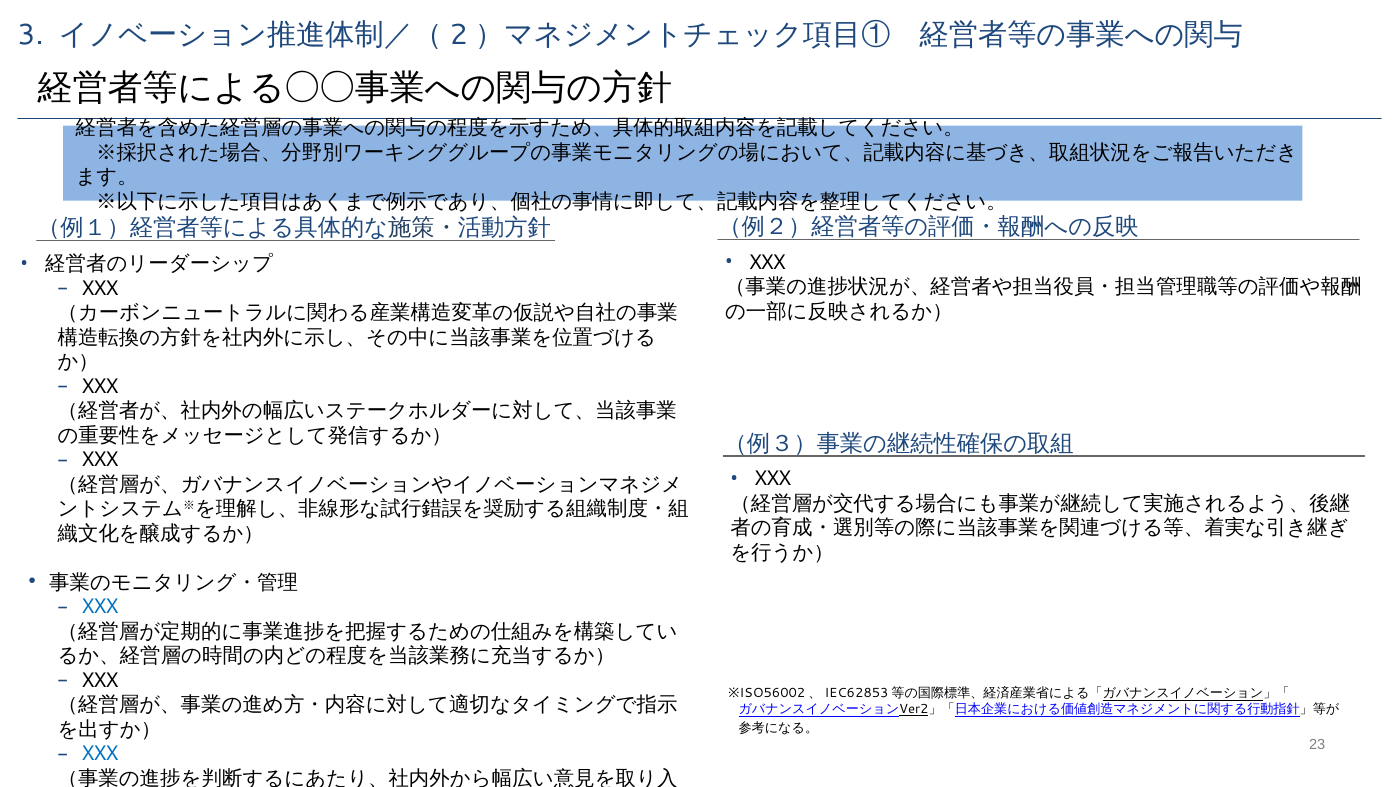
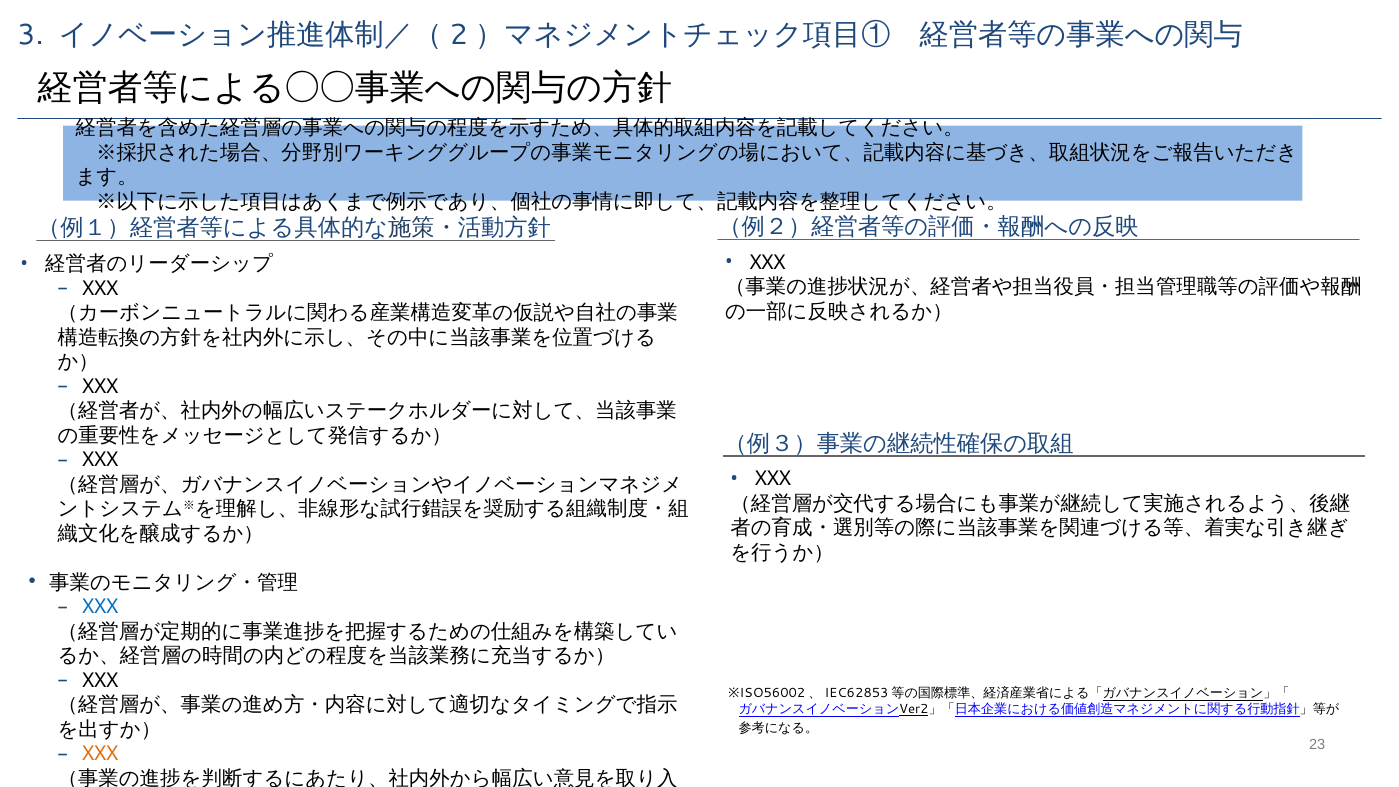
XXX colour: blue -> orange (100, 754)
